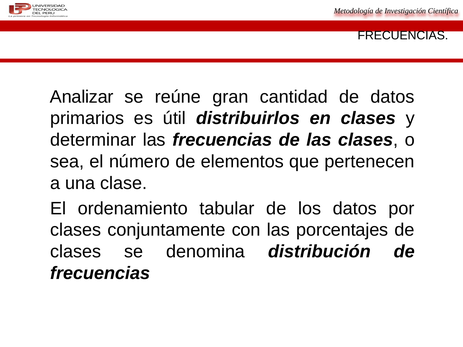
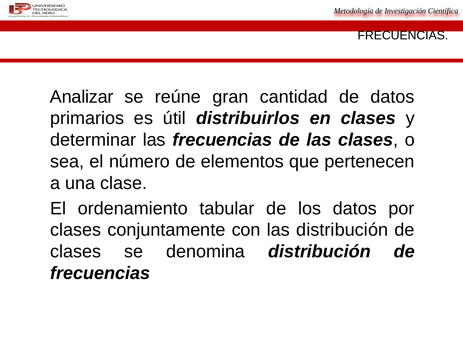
las porcentajes: porcentajes -> distribución (342, 230)
